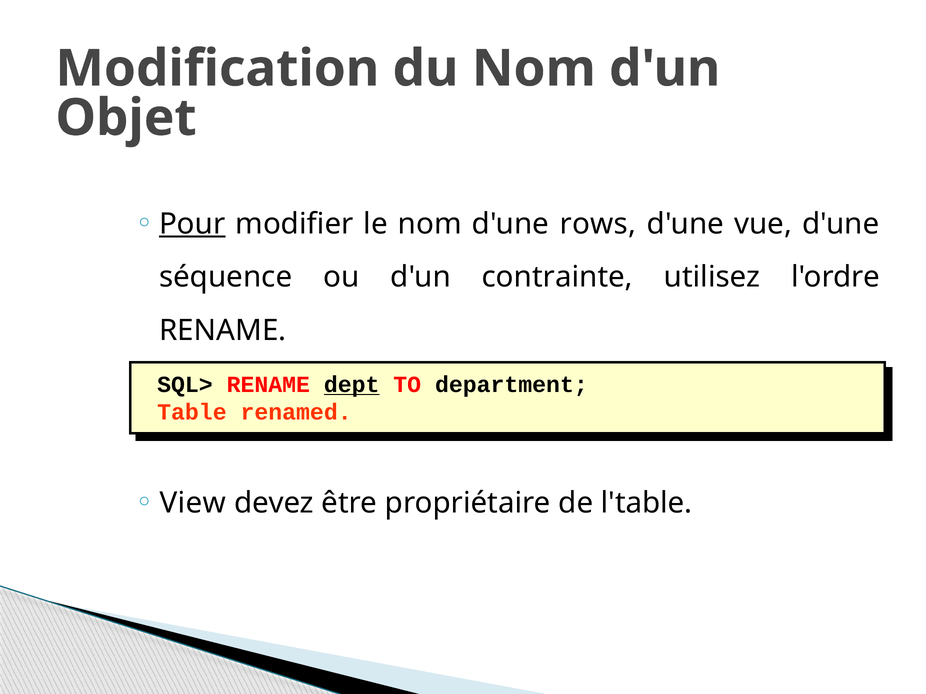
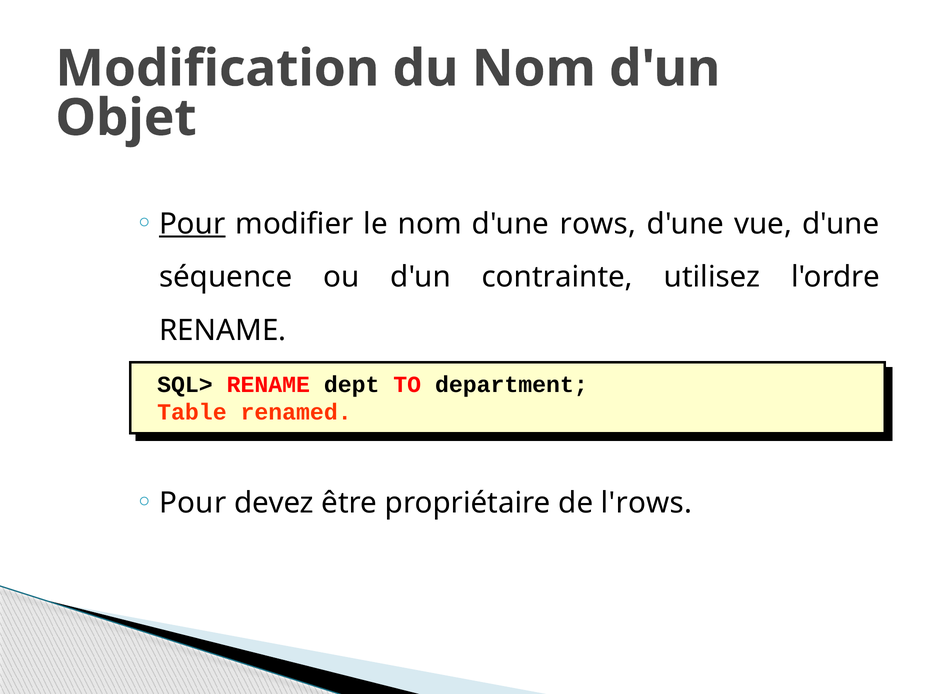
dept underline: present -> none (352, 385)
View: View -> Pour (193, 503)
l'table: l'table -> l'rows (646, 503)
